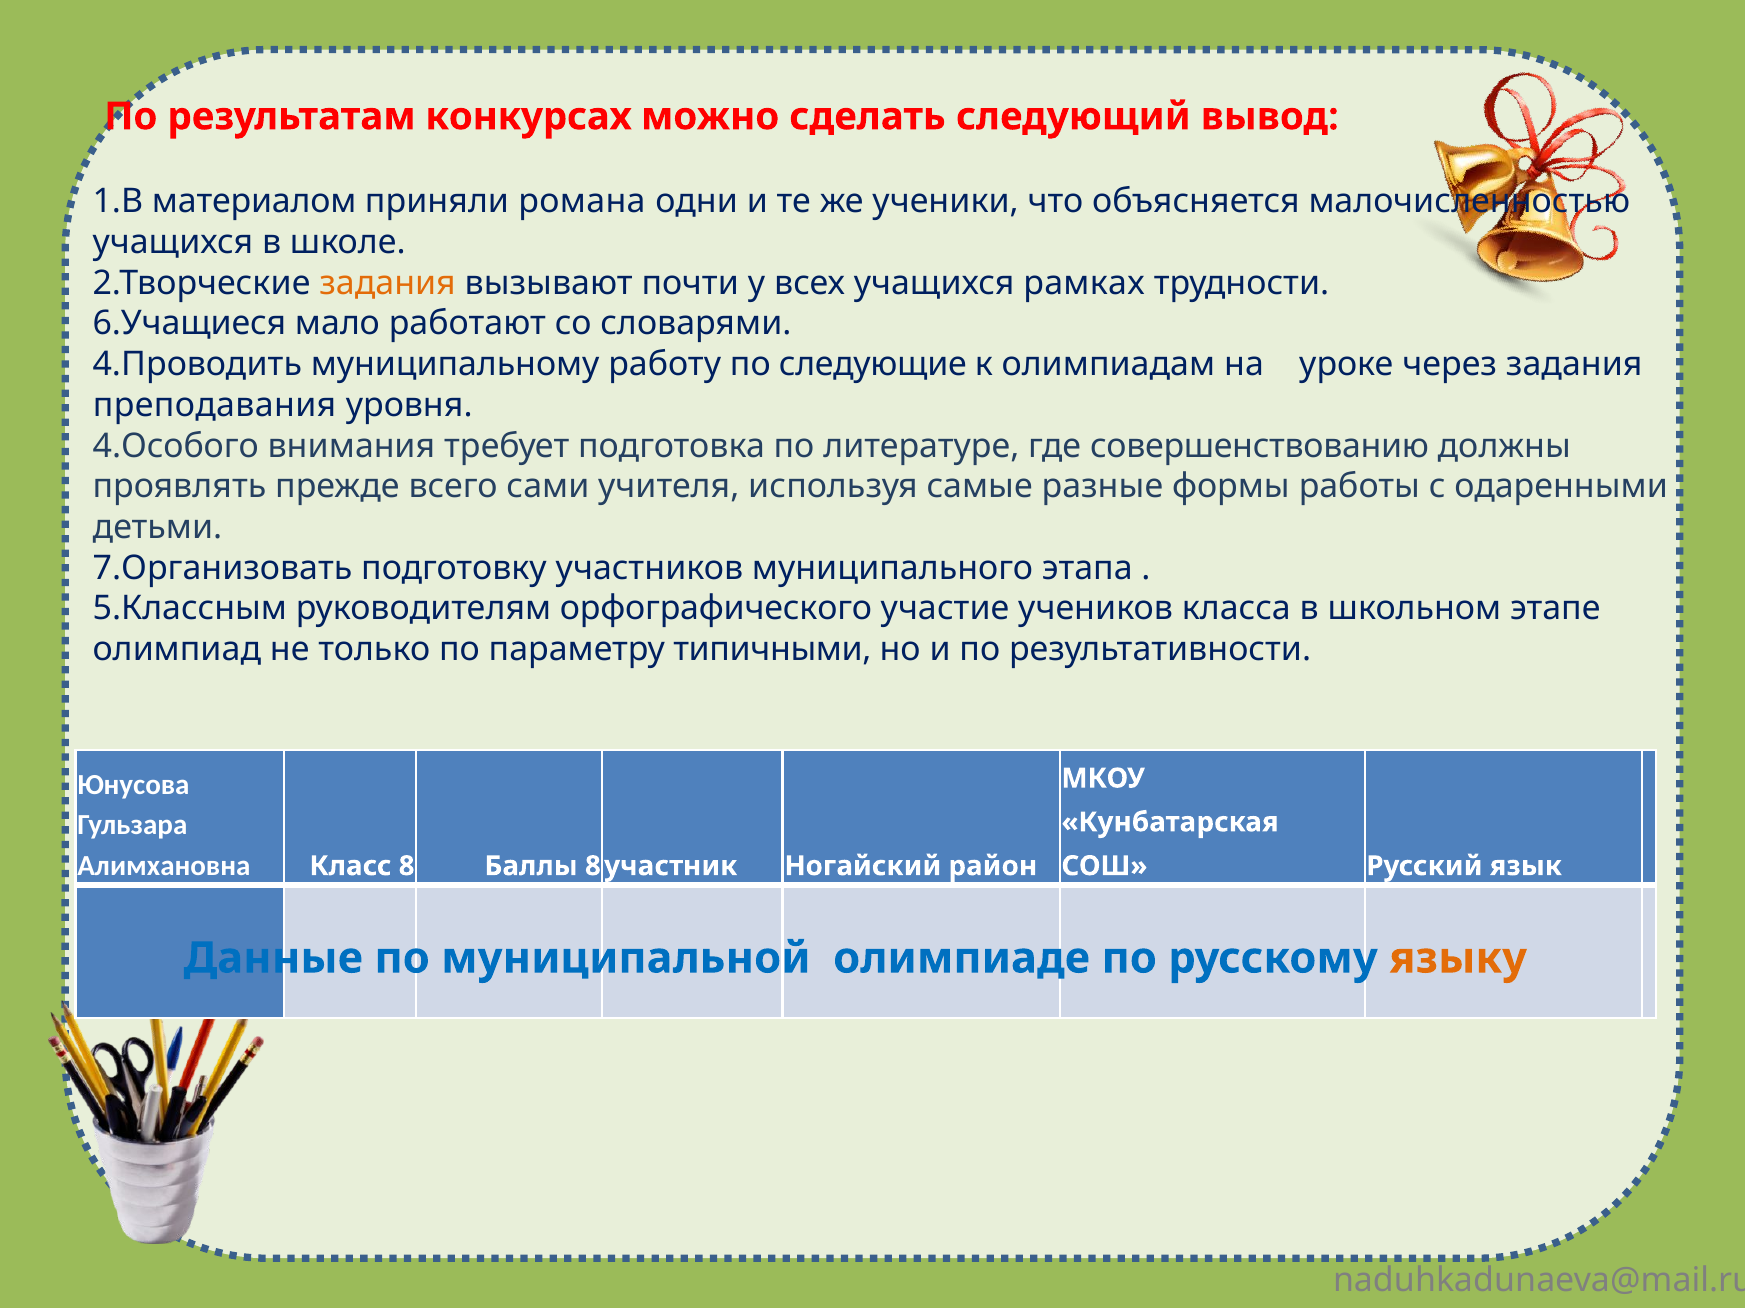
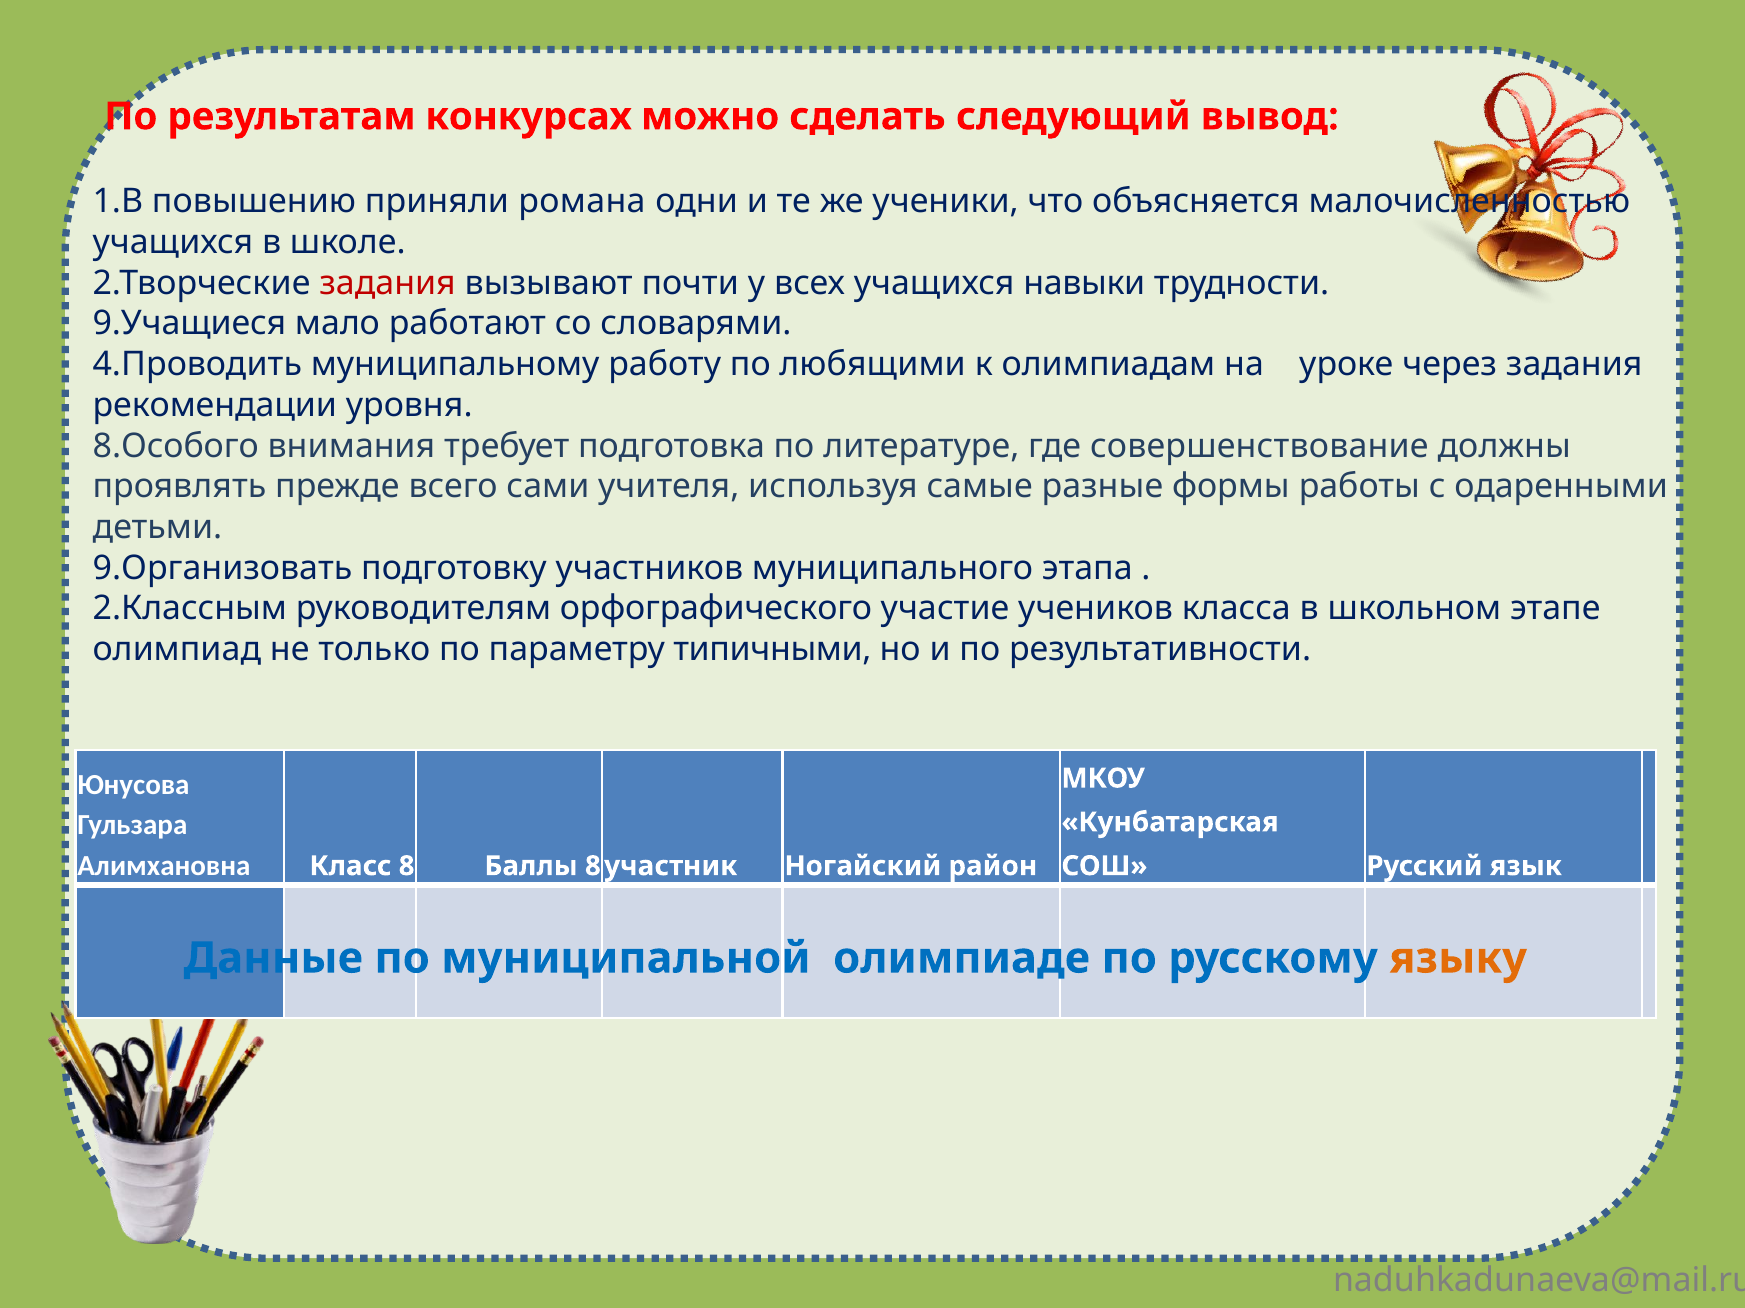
материалом: материалом -> повышению (254, 202)
задания colour: orange -> red (388, 283)
рамках: рамках -> навыки (1084, 283)
6.Учащиеся: 6.Учащиеся -> 9.Учащиеся (189, 324)
следующие: следующие -> любящими (873, 365)
преподавания: преподавания -> рекомендации (215, 405)
4.Особого: 4.Особого -> 8.Особого (176, 446)
совершенствованию: совершенствованию -> совершенствование (1259, 446)
7.Организовать: 7.Организовать -> 9.Организовать (223, 568)
5.Классным: 5.Классным -> 2.Классным (190, 609)
